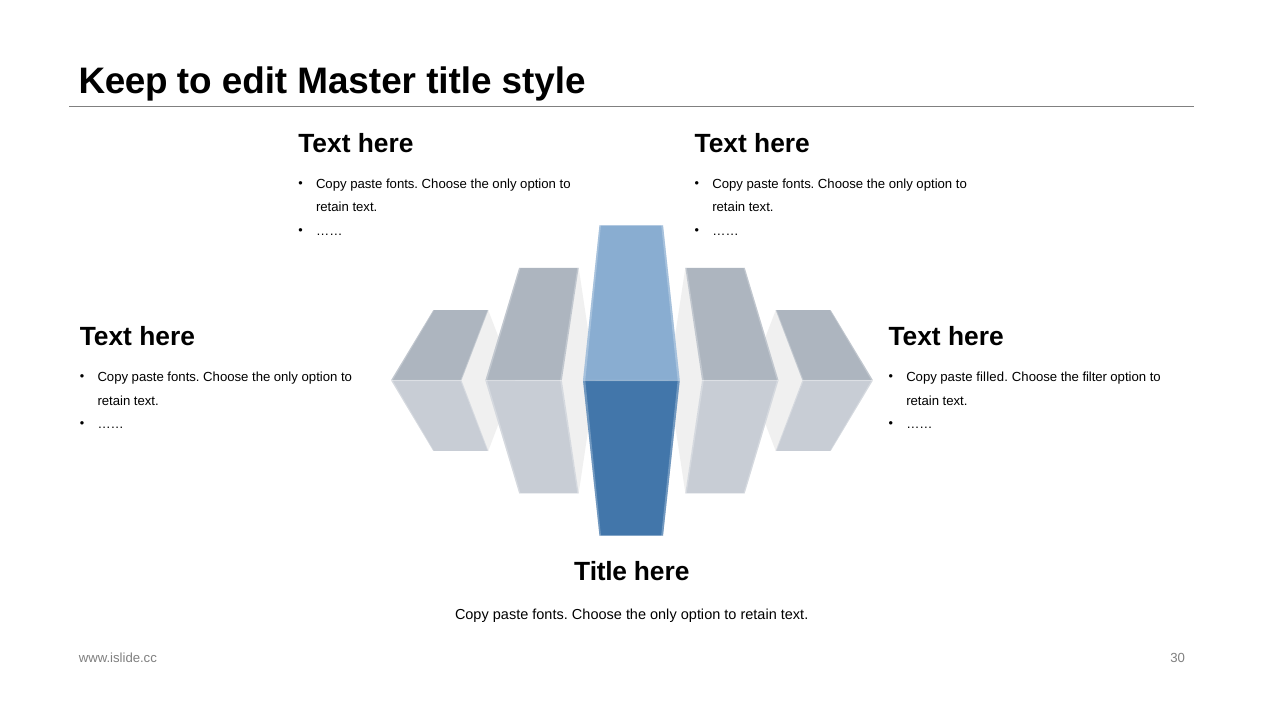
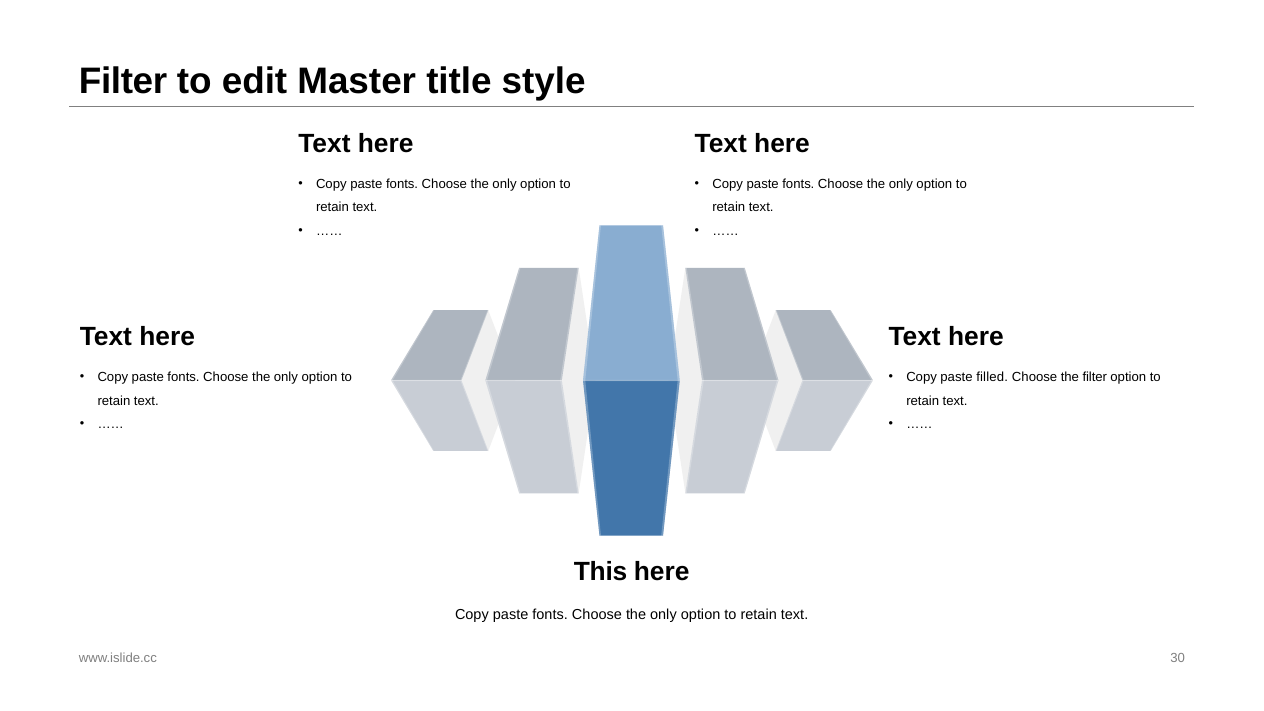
Keep: Keep -> Filter (123, 82)
Title: Title -> This (601, 572)
